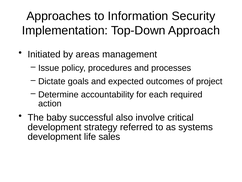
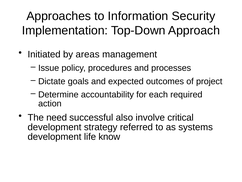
baby: baby -> need (57, 117)
sales: sales -> know (109, 136)
